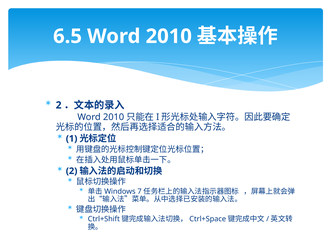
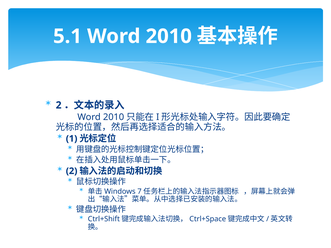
6.5: 6.5 -> 5.1 (67, 36)
